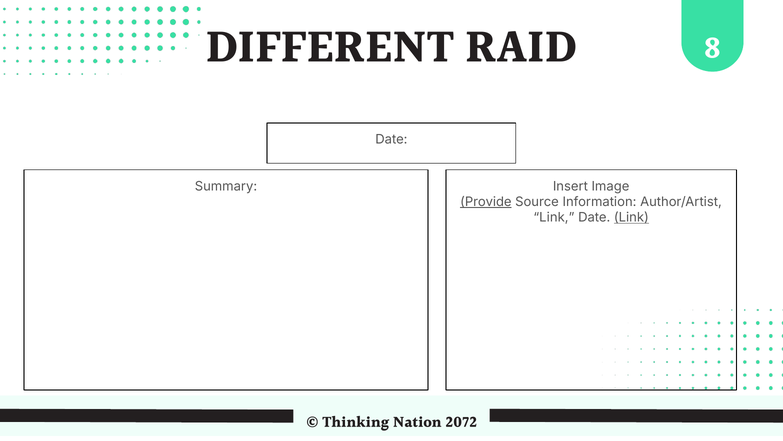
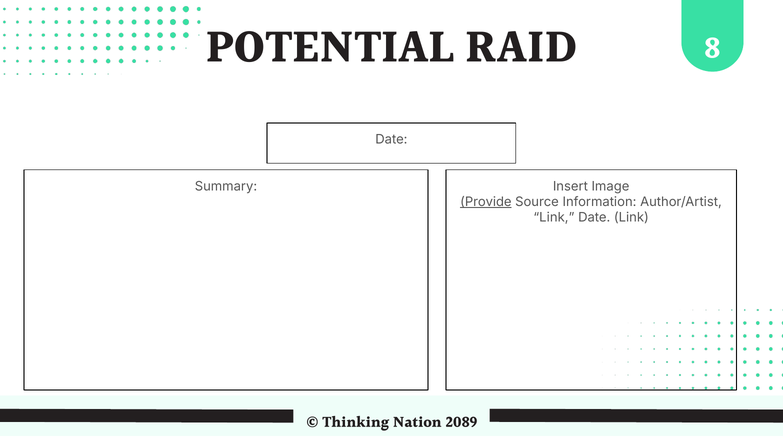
DIFFERENT: DIFFERENT -> POTENTIAL (330, 49)
Link underline: present -> none (631, 217)
2072: 2072 -> 2089 (461, 422)
